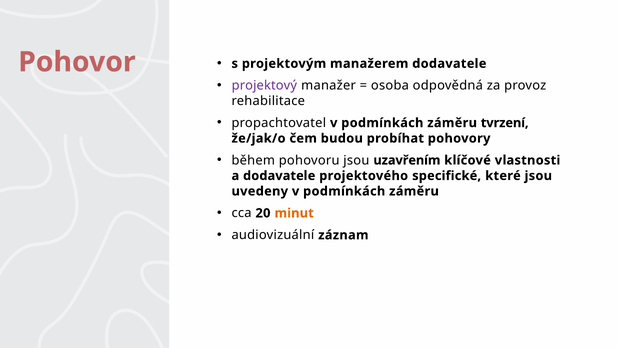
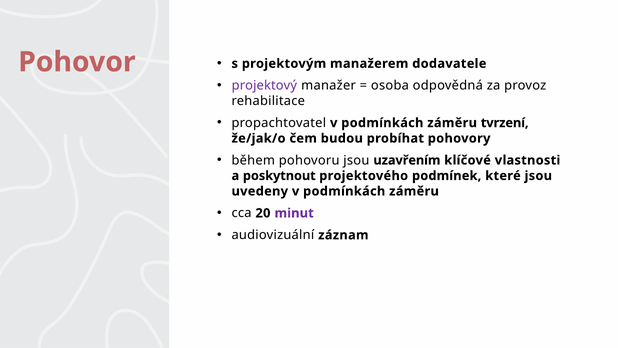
a dodavatele: dodavatele -> poskytnout (279, 176)
specifické: specifické -> podmínek (447, 176)
minut colour: orange -> purple (294, 213)
